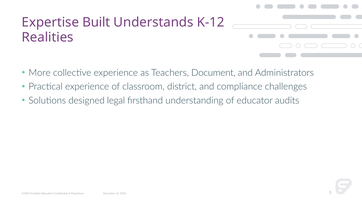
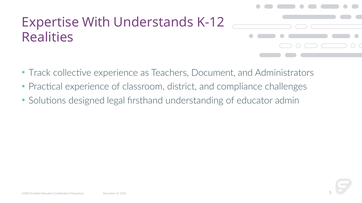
Built: Built -> With (96, 22)
More: More -> Track (40, 73)
audits: audits -> admin (287, 101)
